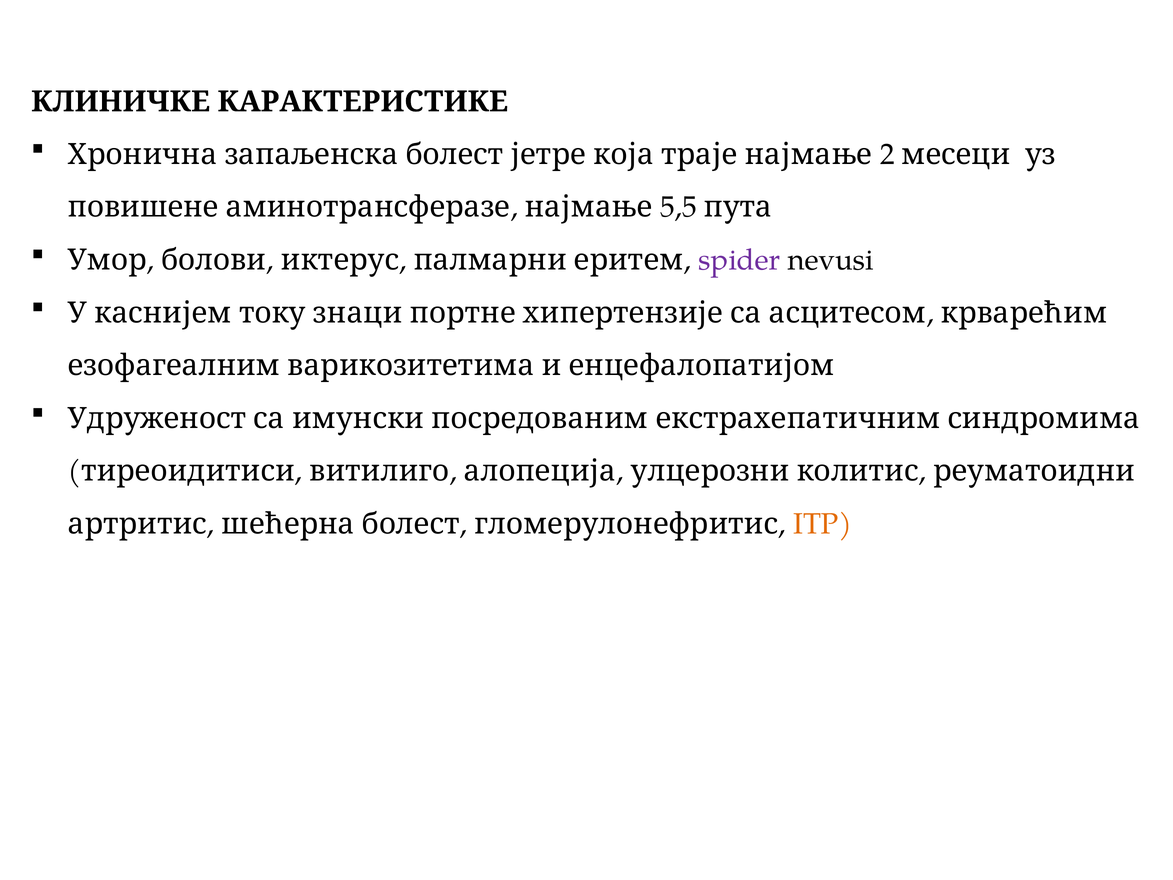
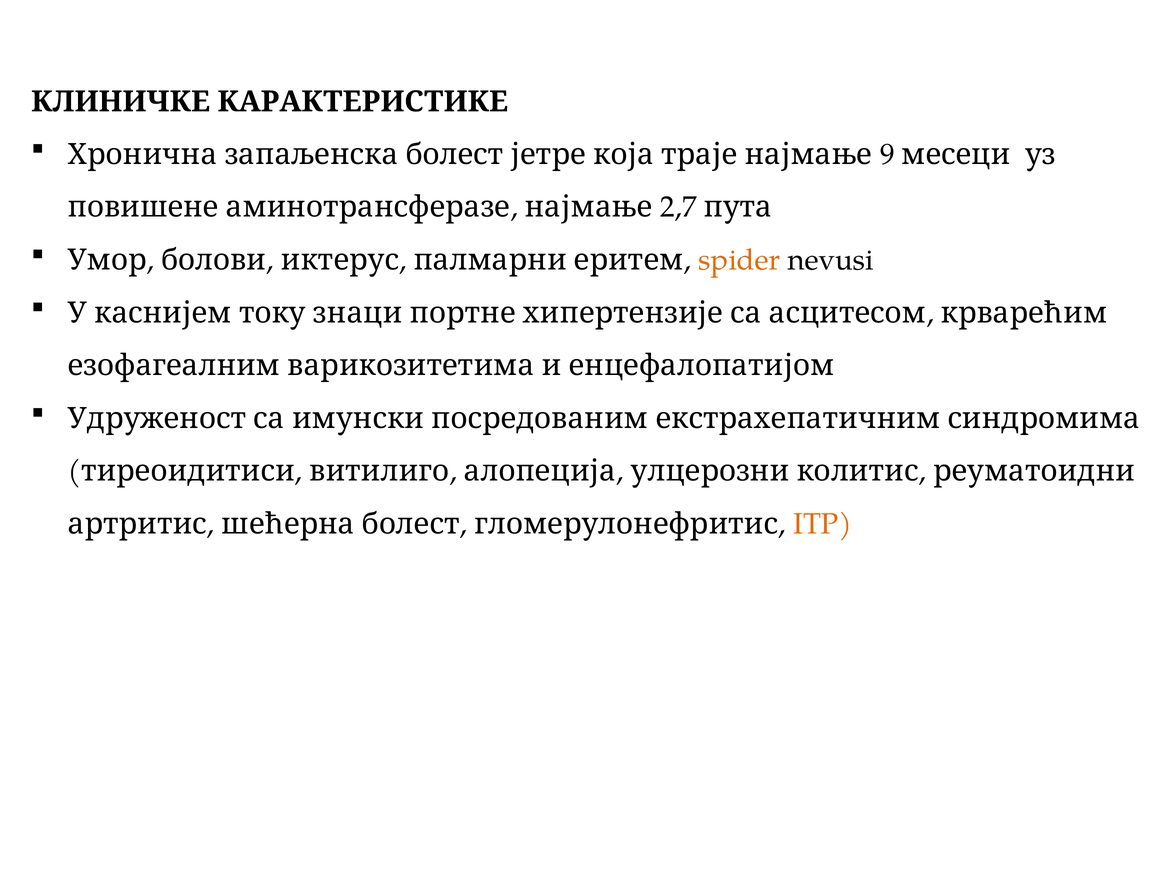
2: 2 -> 9 (887, 154)
5,5: 5,5 -> 2,7 (678, 207)
spider colour: purple -> orange (739, 260)
